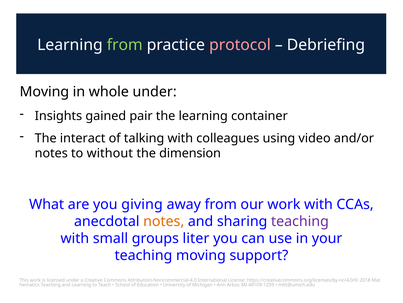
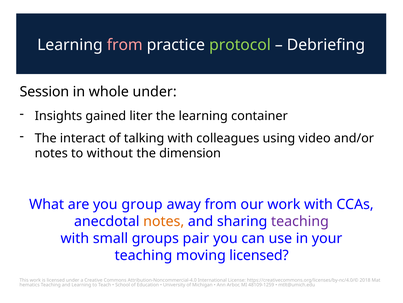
from colour: light green -> pink (125, 45)
protocol colour: pink -> light green (240, 45)
Moving: Moving -> Session (44, 92)
pair: pair -> liter (141, 116)
giving: giving -> group (142, 204)
liter: liter -> pair (196, 238)
moving support: support -> licensed (259, 255)
